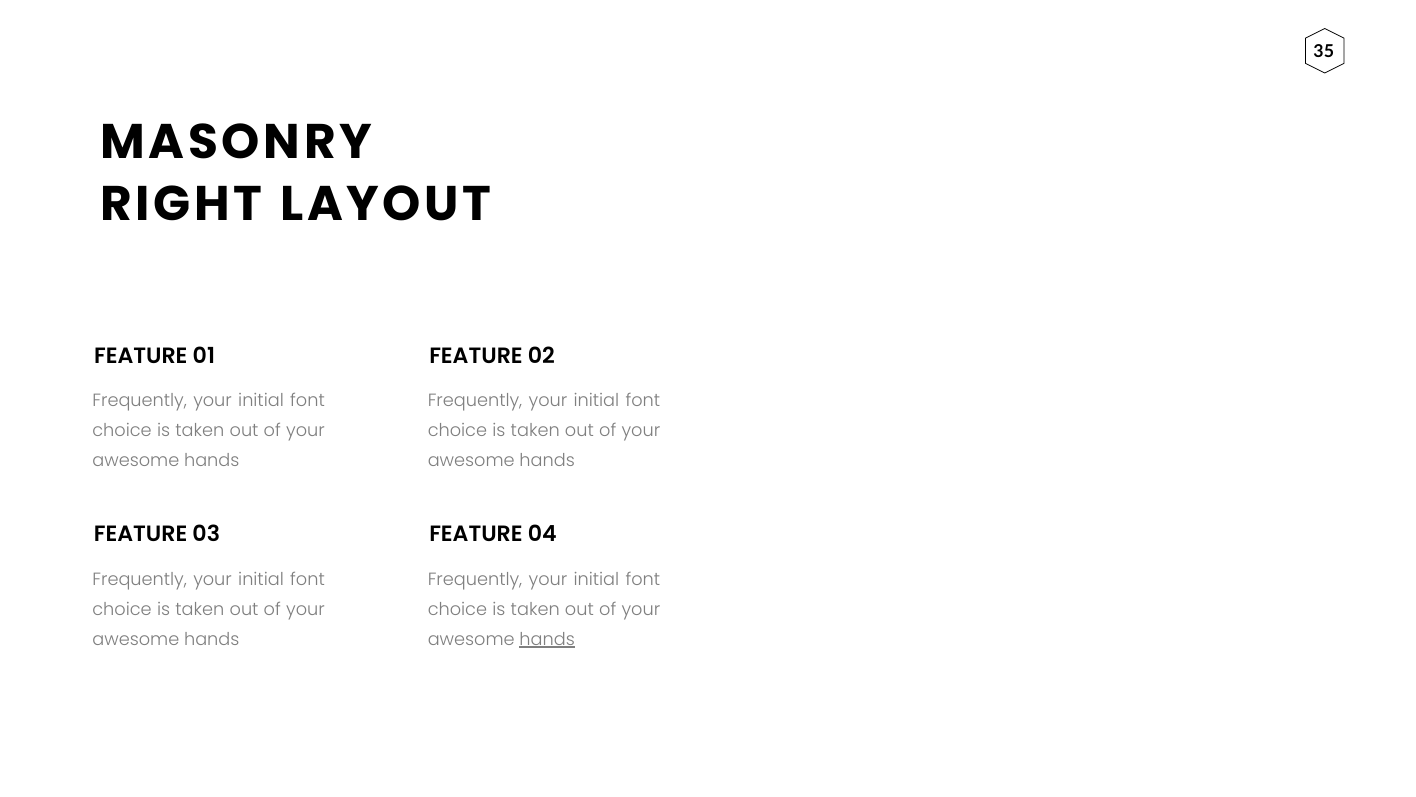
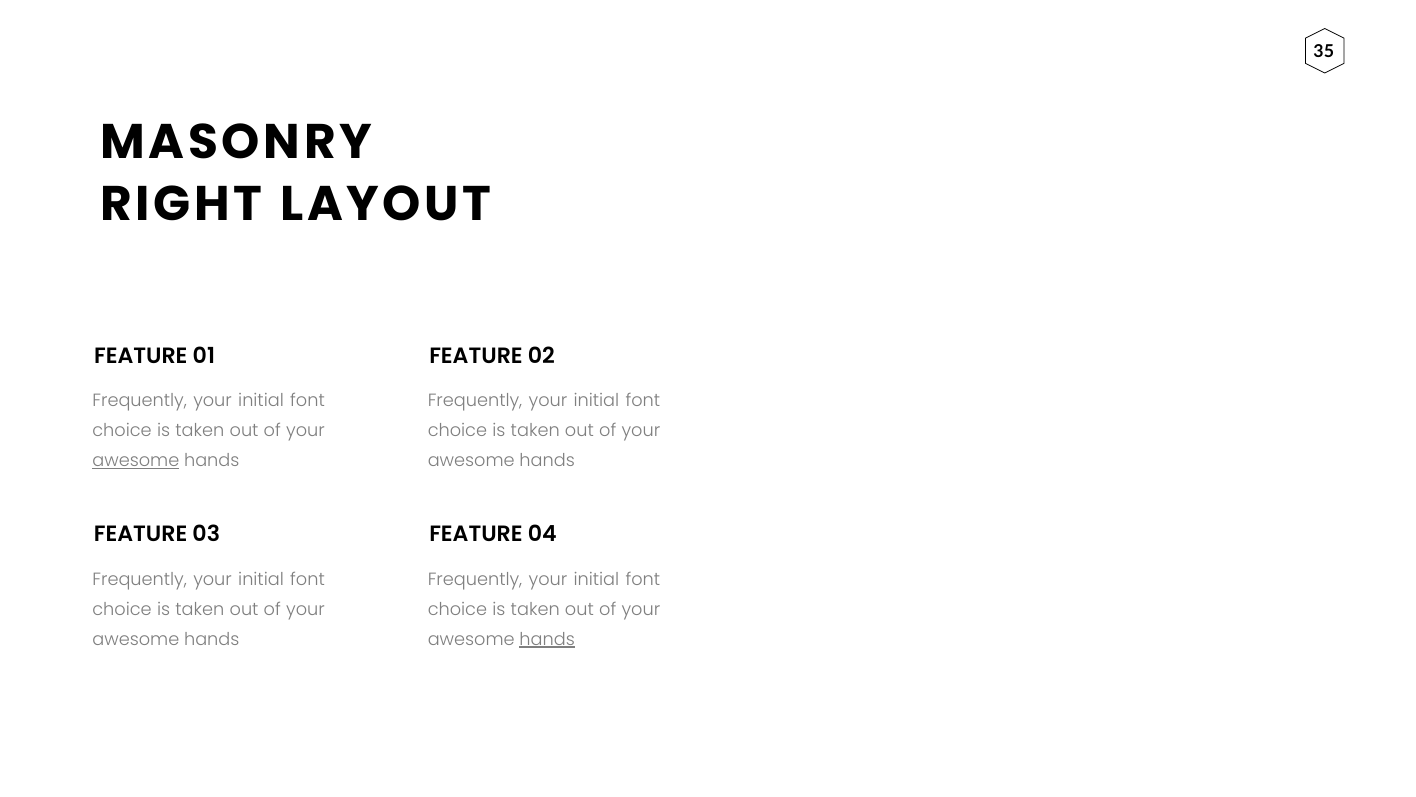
awesome underline: none -> present (136, 460)
